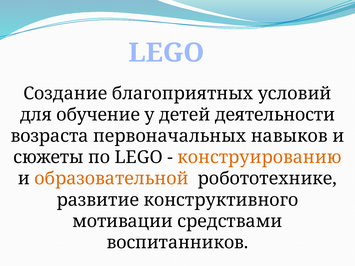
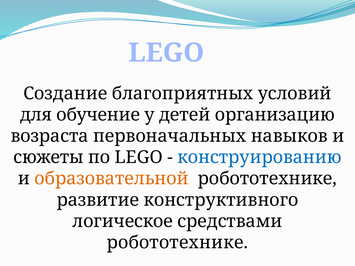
деятельности: деятельности -> организацию (275, 115)
конструированию colour: orange -> blue (259, 158)
мотивации: мотивации -> логическое (123, 221)
воспитанников: воспитанников -> робототехнике (177, 243)
